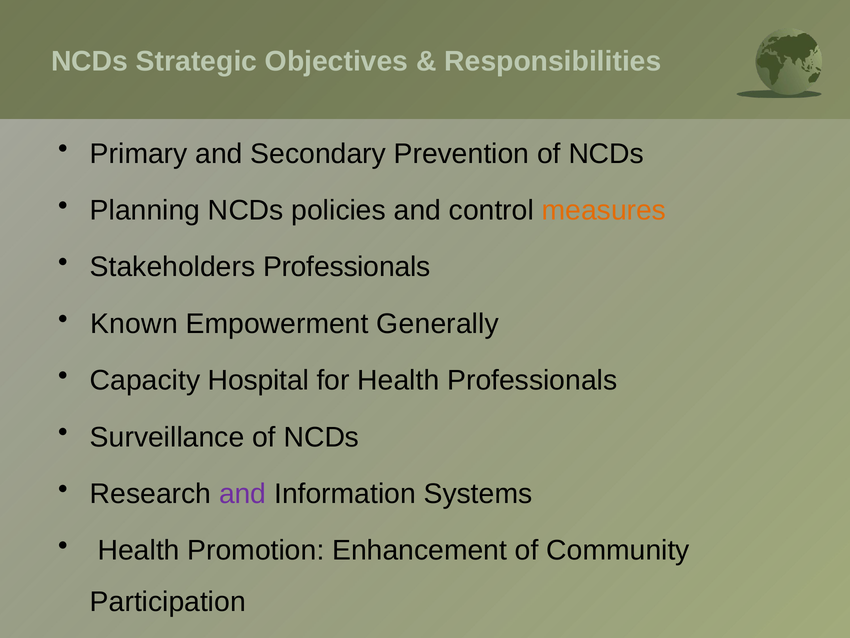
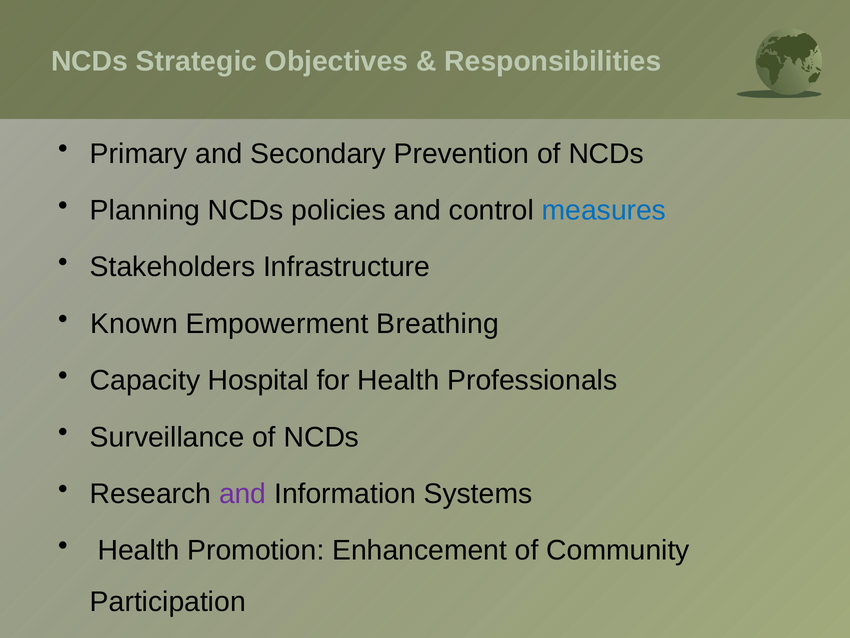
measures colour: orange -> blue (604, 210)
Stakeholders Professionals: Professionals -> Infrastructure (347, 267)
Generally: Generally -> Breathing (438, 324)
